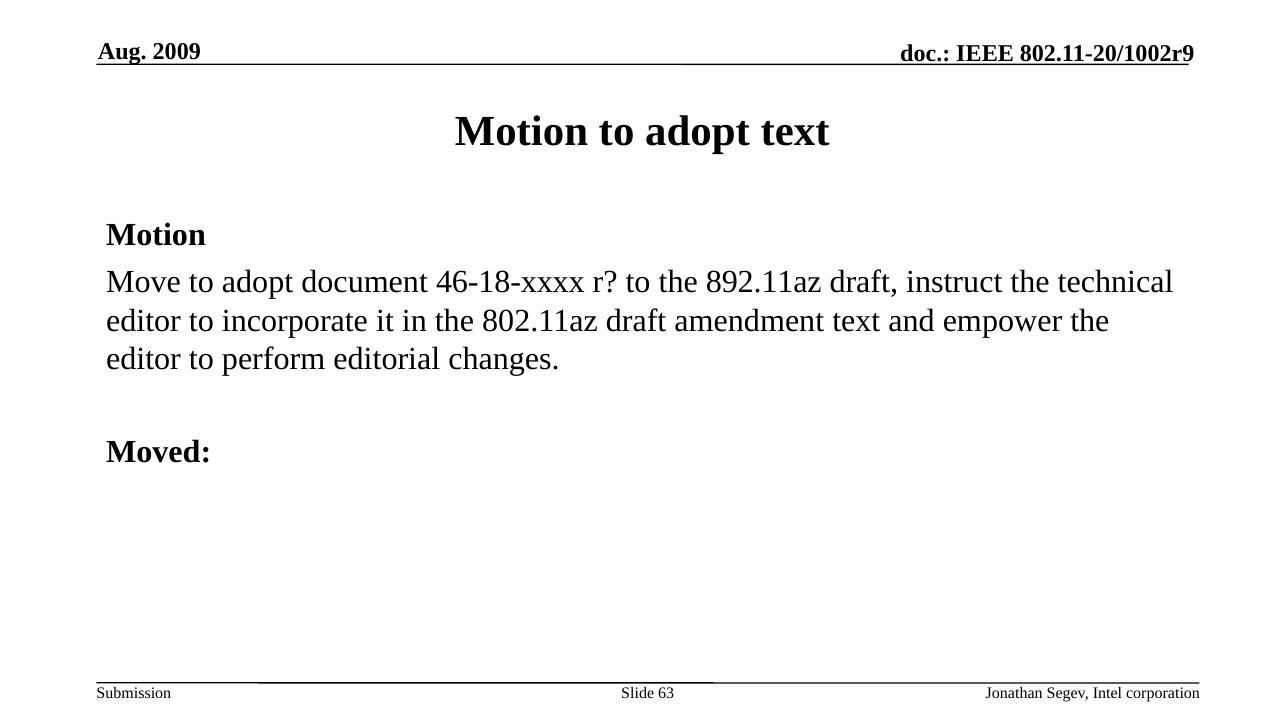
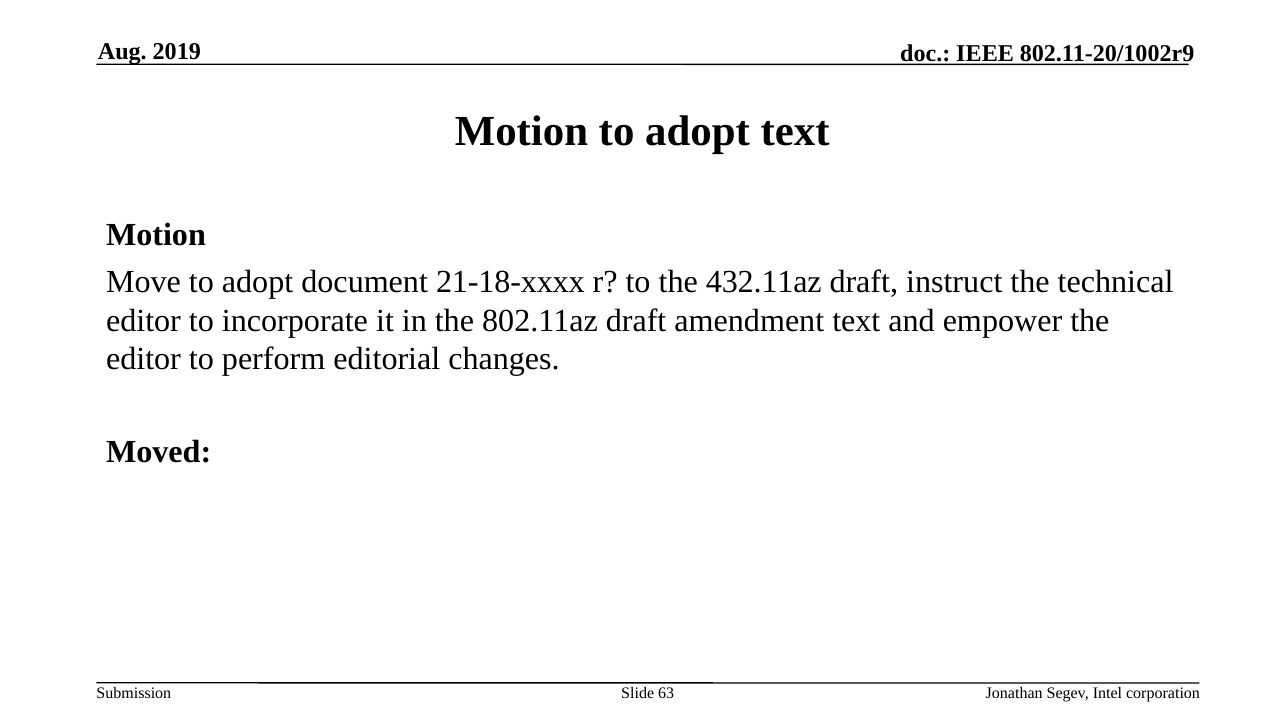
2009: 2009 -> 2019 (177, 51)
46-18-xxxx: 46-18-xxxx -> 21-18-xxxx (510, 282)
892.11az: 892.11az -> 432.11az (764, 282)
